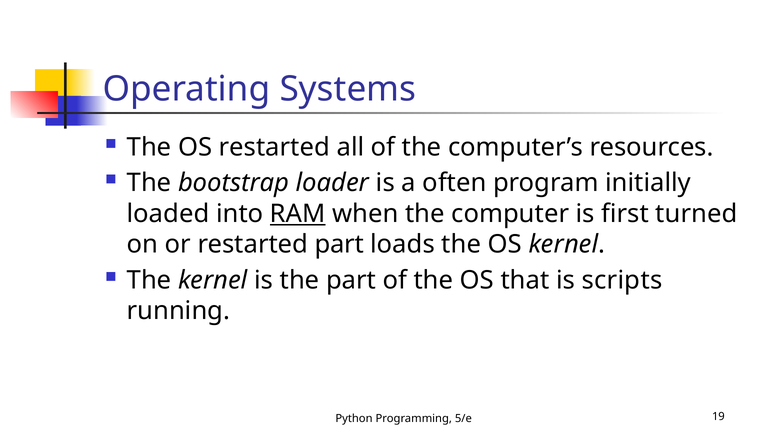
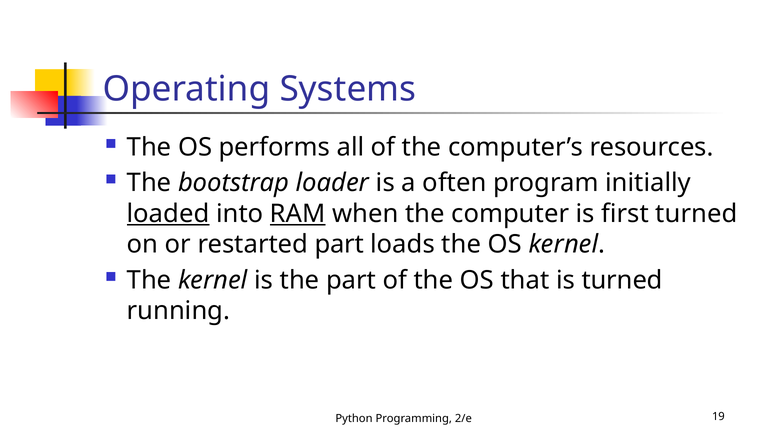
OS restarted: restarted -> performs (274, 147)
loaded underline: none -> present (168, 214)
is scripts: scripts -> turned (622, 281)
5/e: 5/e -> 2/e (463, 419)
